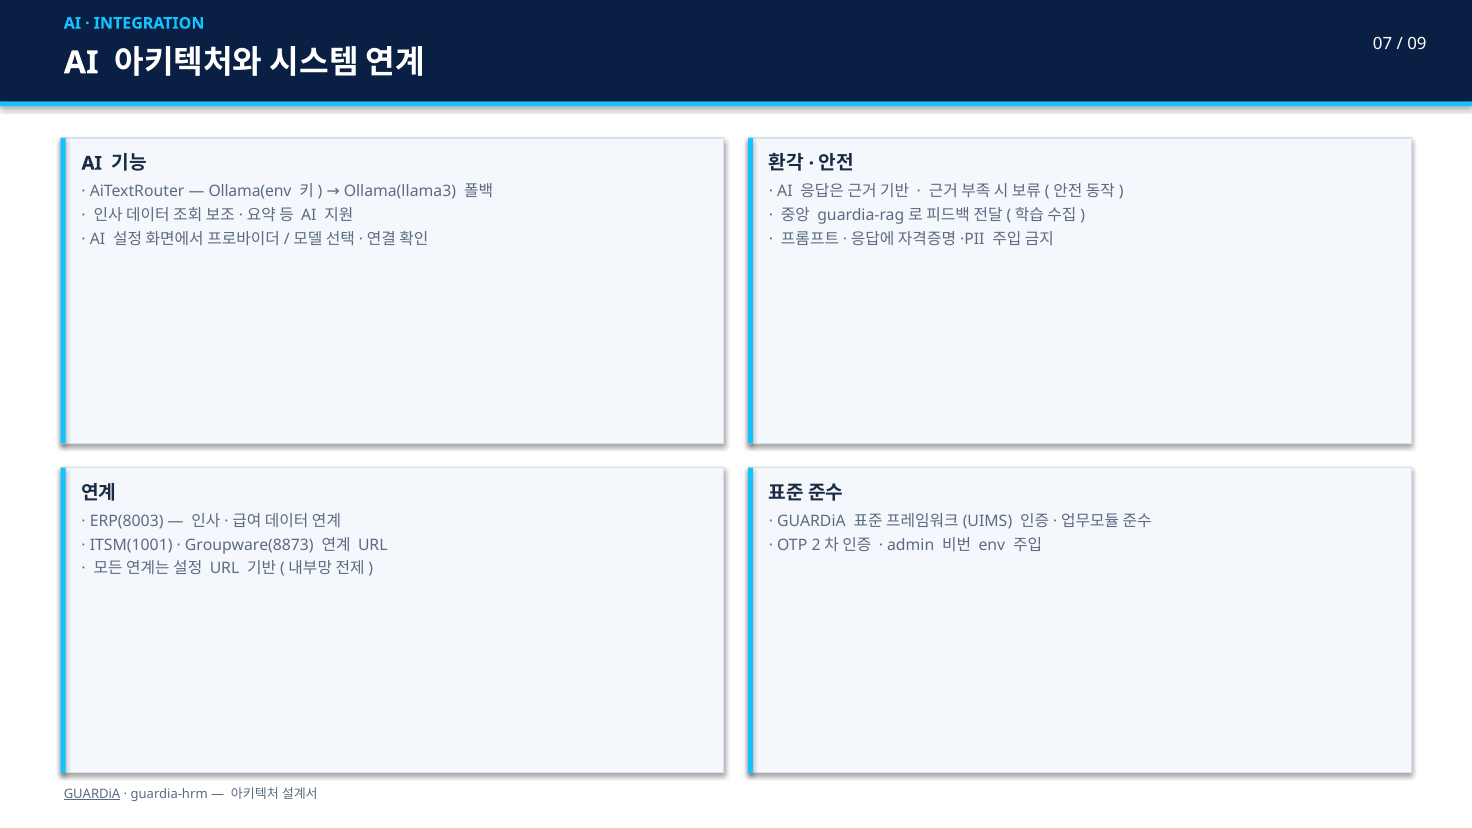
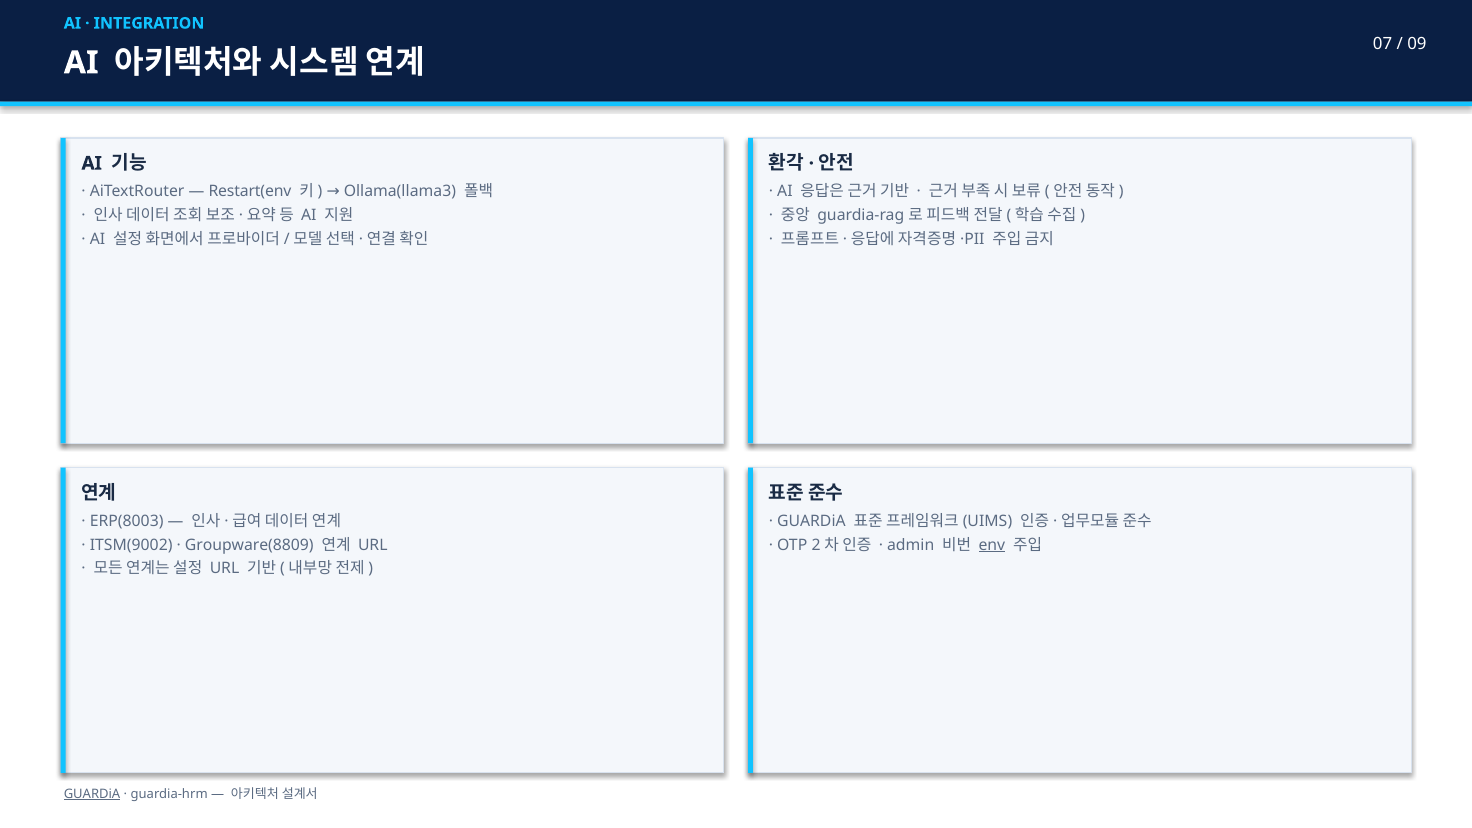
Ollama(env: Ollama(env -> Restart(env (250, 192)
ITSM(1001: ITSM(1001 -> ITSM(9002 (131, 545)
Groupware(8873: Groupware(8873 -> Groupware(8809 (249, 545)
env underline: none -> present (992, 545)
